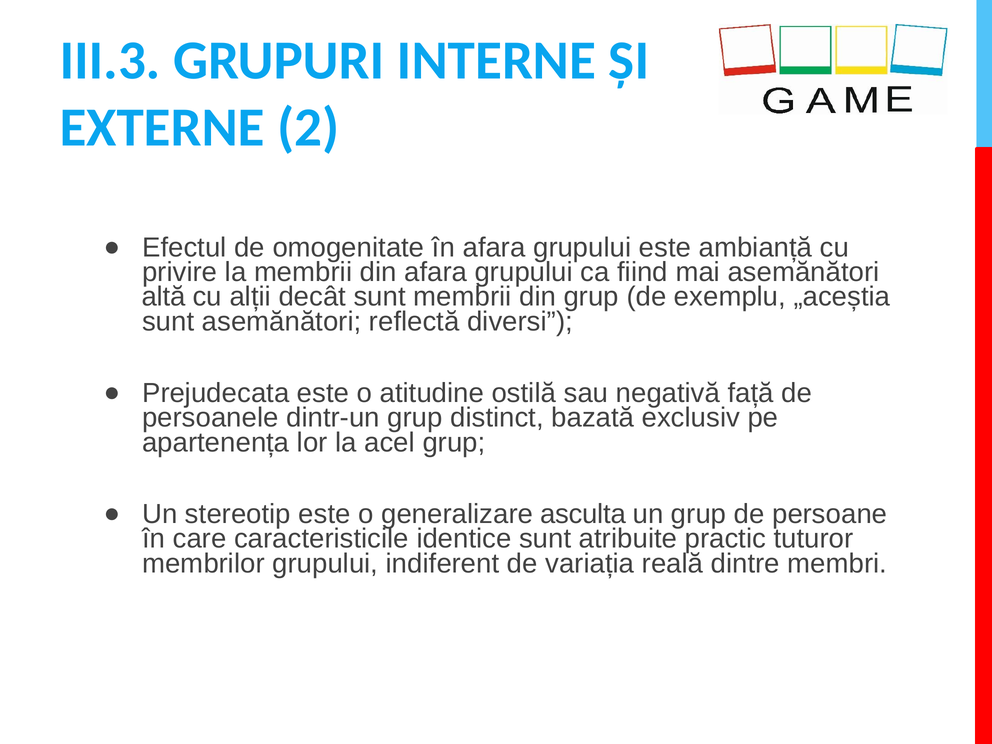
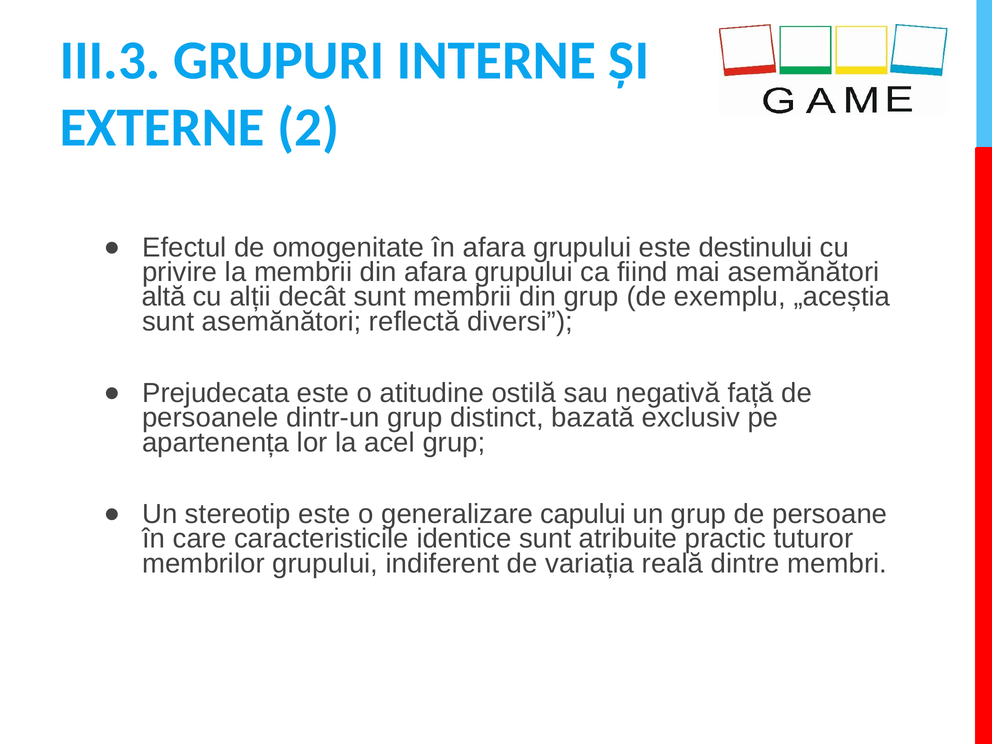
ambianță: ambianță -> destinului (756, 248)
asculta: asculta -> capului (583, 514)
